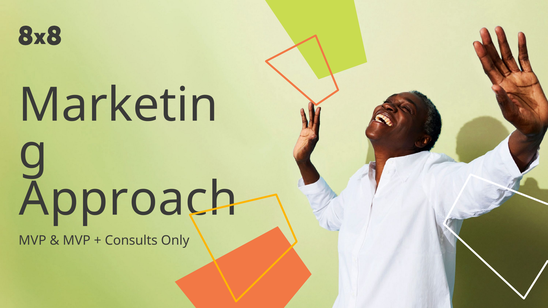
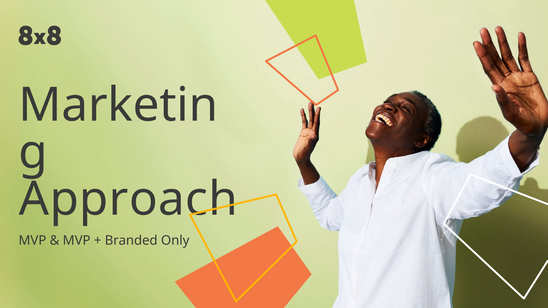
Consults: Consults -> Branded (131, 241)
